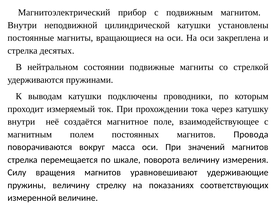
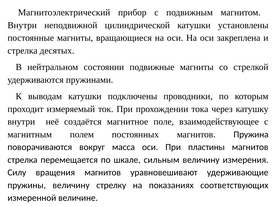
Провода: Провода -> Пружина (251, 134)
значений: значений -> пластины (206, 147)
поворота: поворота -> сильным (162, 160)
